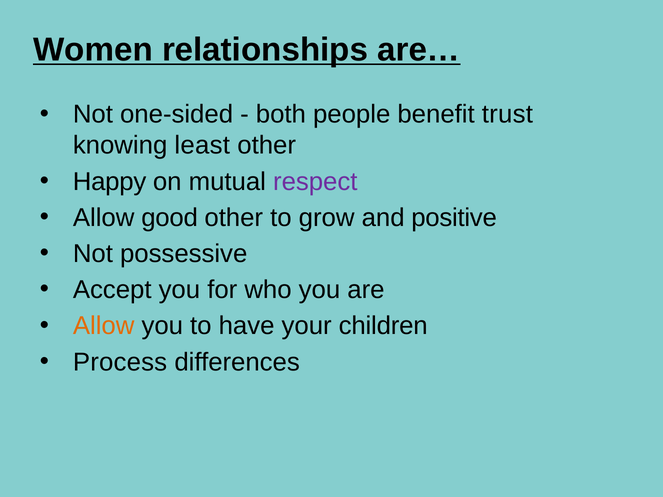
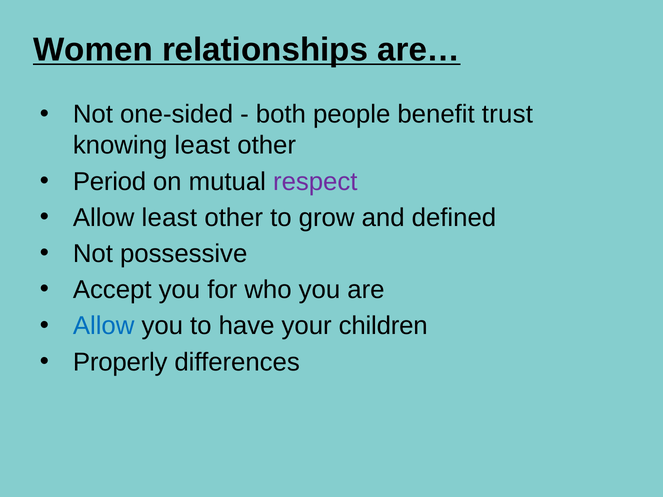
Happy: Happy -> Period (110, 182)
Allow good: good -> least (169, 218)
positive: positive -> defined (454, 218)
Allow colour: orange -> blue (104, 326)
Process: Process -> Properly (120, 362)
